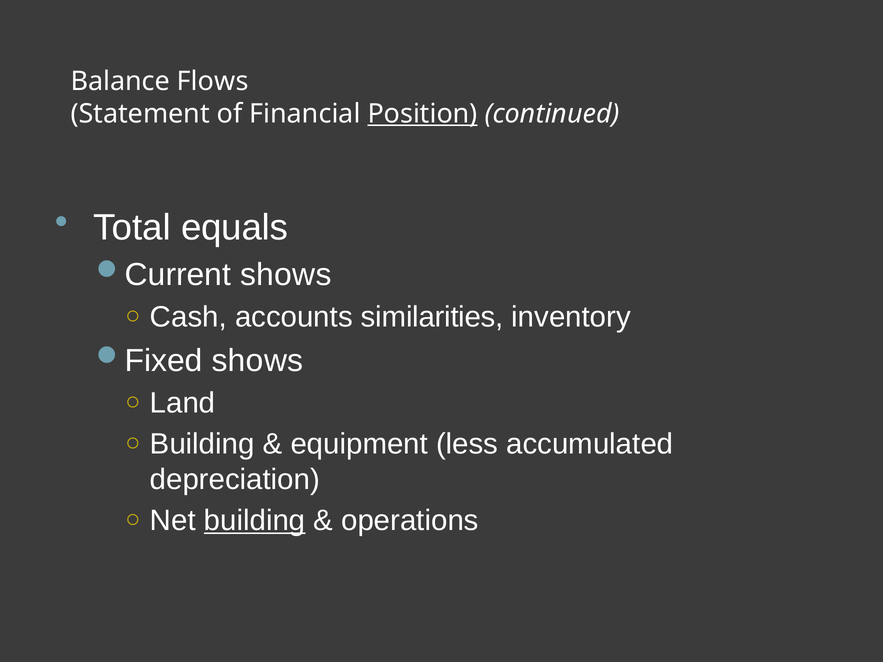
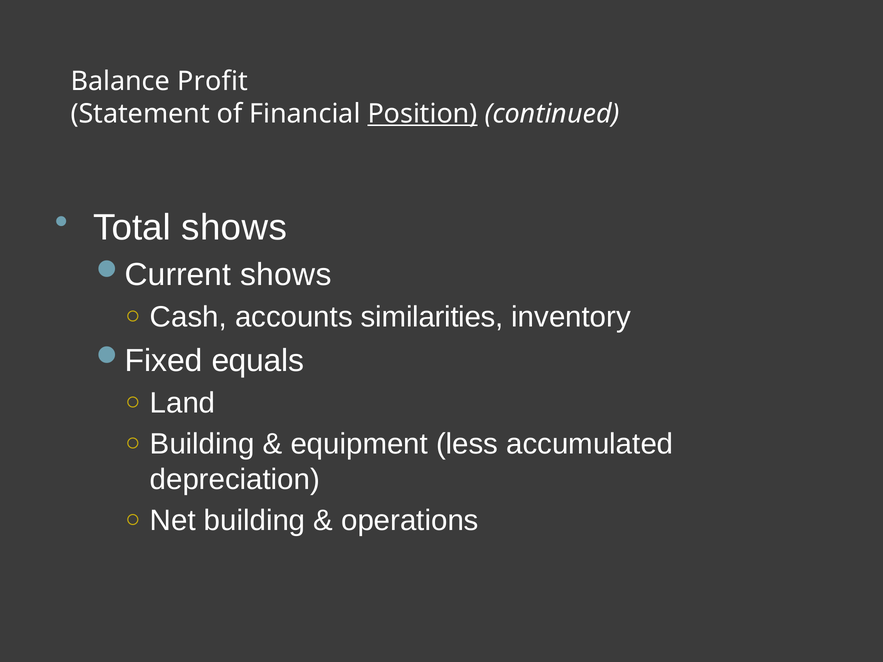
Flows: Flows -> Profit (213, 81)
Total equals: equals -> shows (234, 228)
shows: shows -> equals (258, 361)
building underline: present -> none (255, 521)
